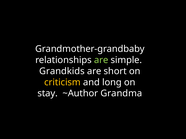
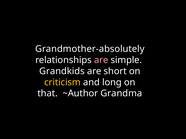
Grandmother-grandbaby: Grandmother-grandbaby -> Grandmother-absolutely (90, 49)
are colour: light green -> pink (101, 60)
stay: stay -> that (48, 94)
